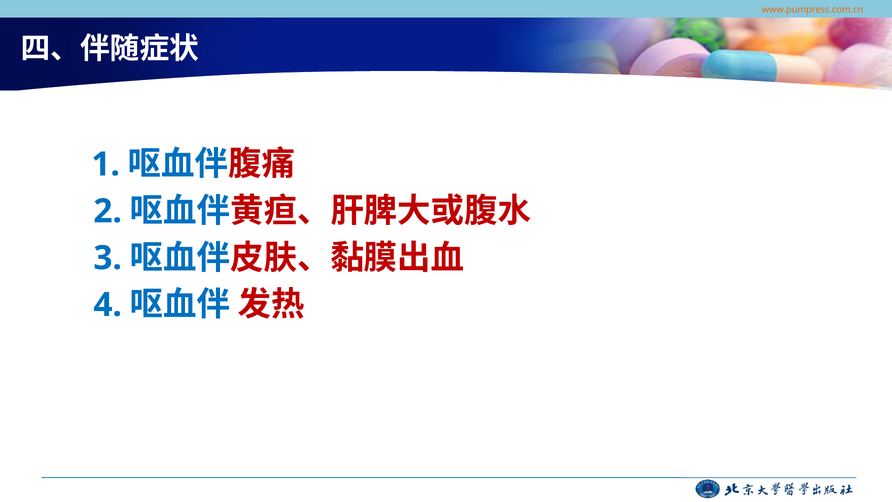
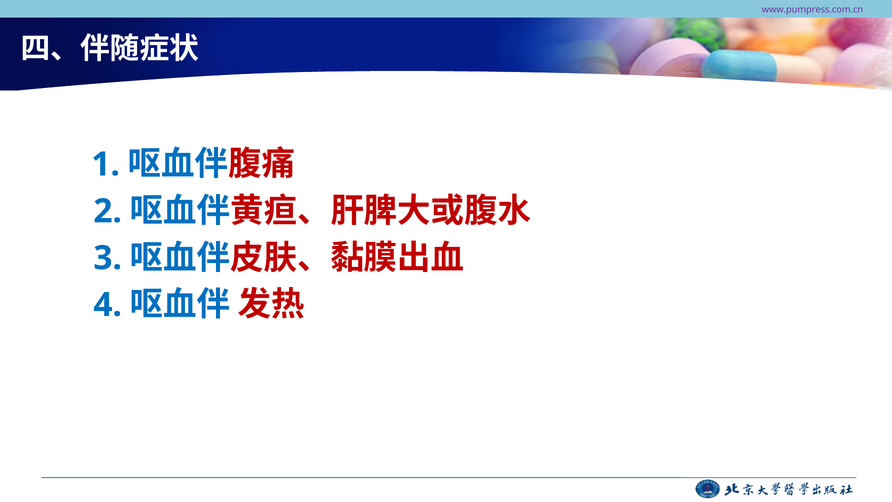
www.pumpress.com.cn colour: orange -> purple (813, 10)
